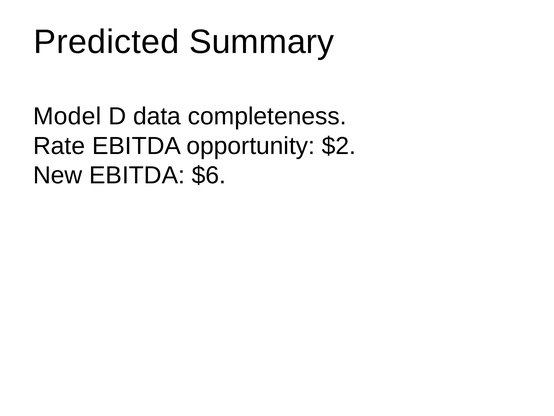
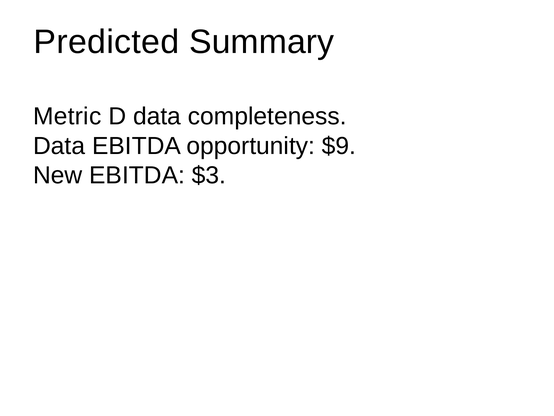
Model: Model -> Metric (67, 116)
Rate: Rate -> Data (59, 146)
$2: $2 -> $9 (339, 146)
$6: $6 -> $3 (209, 175)
